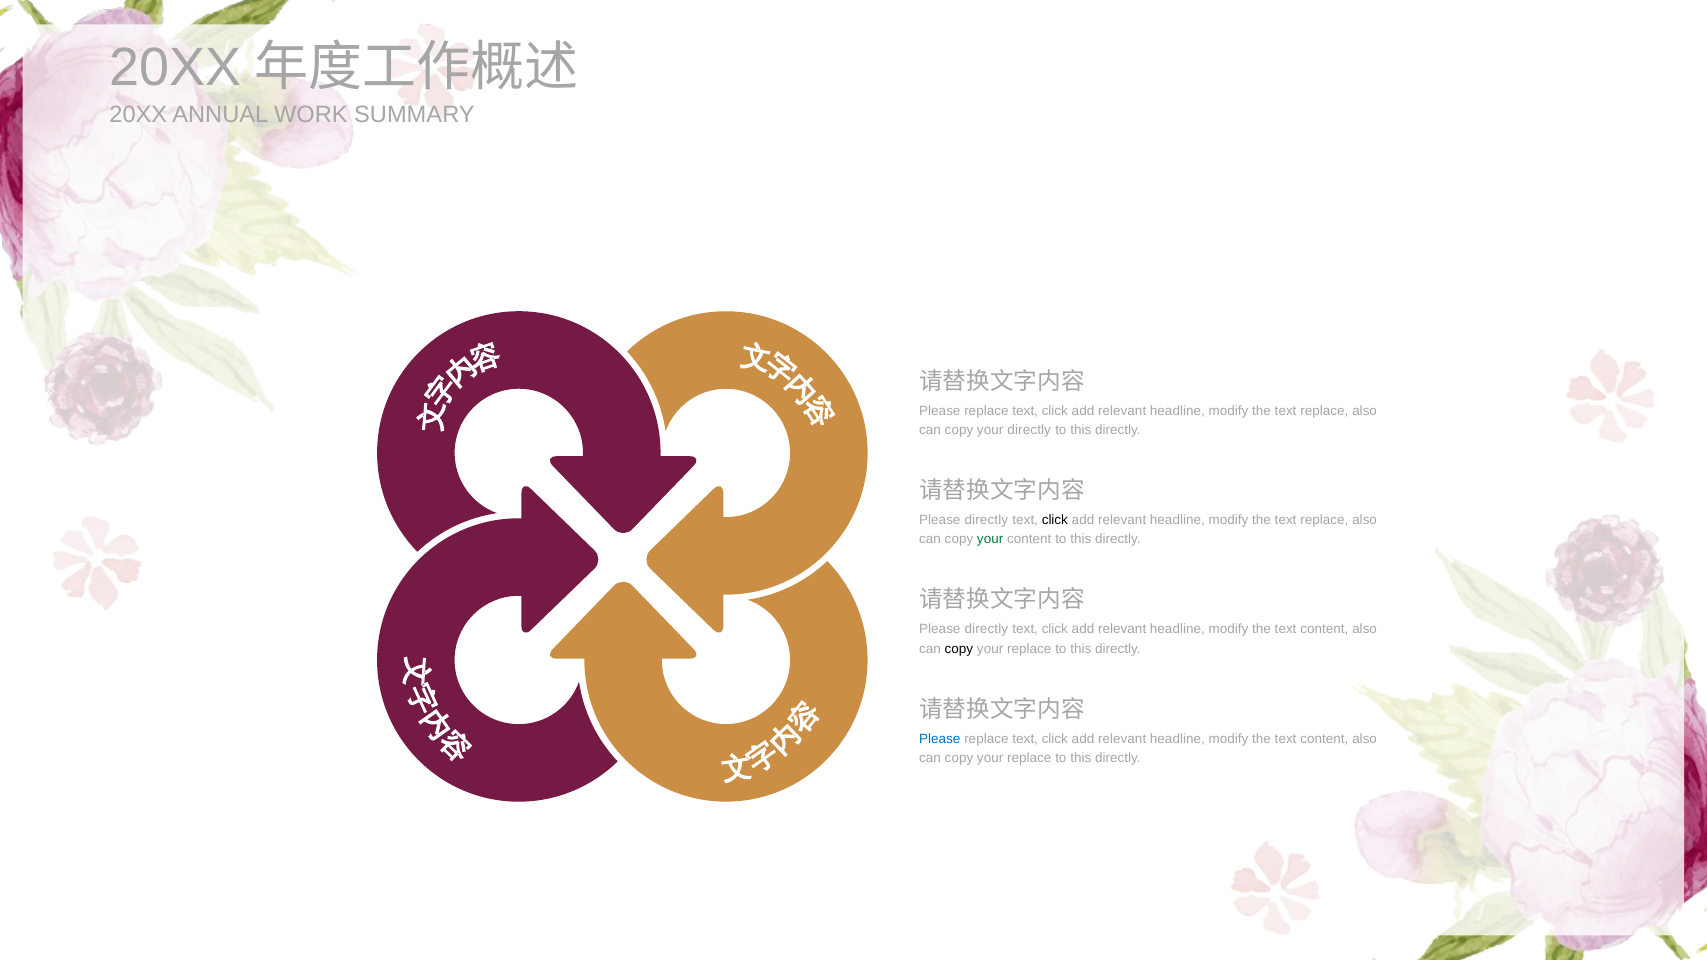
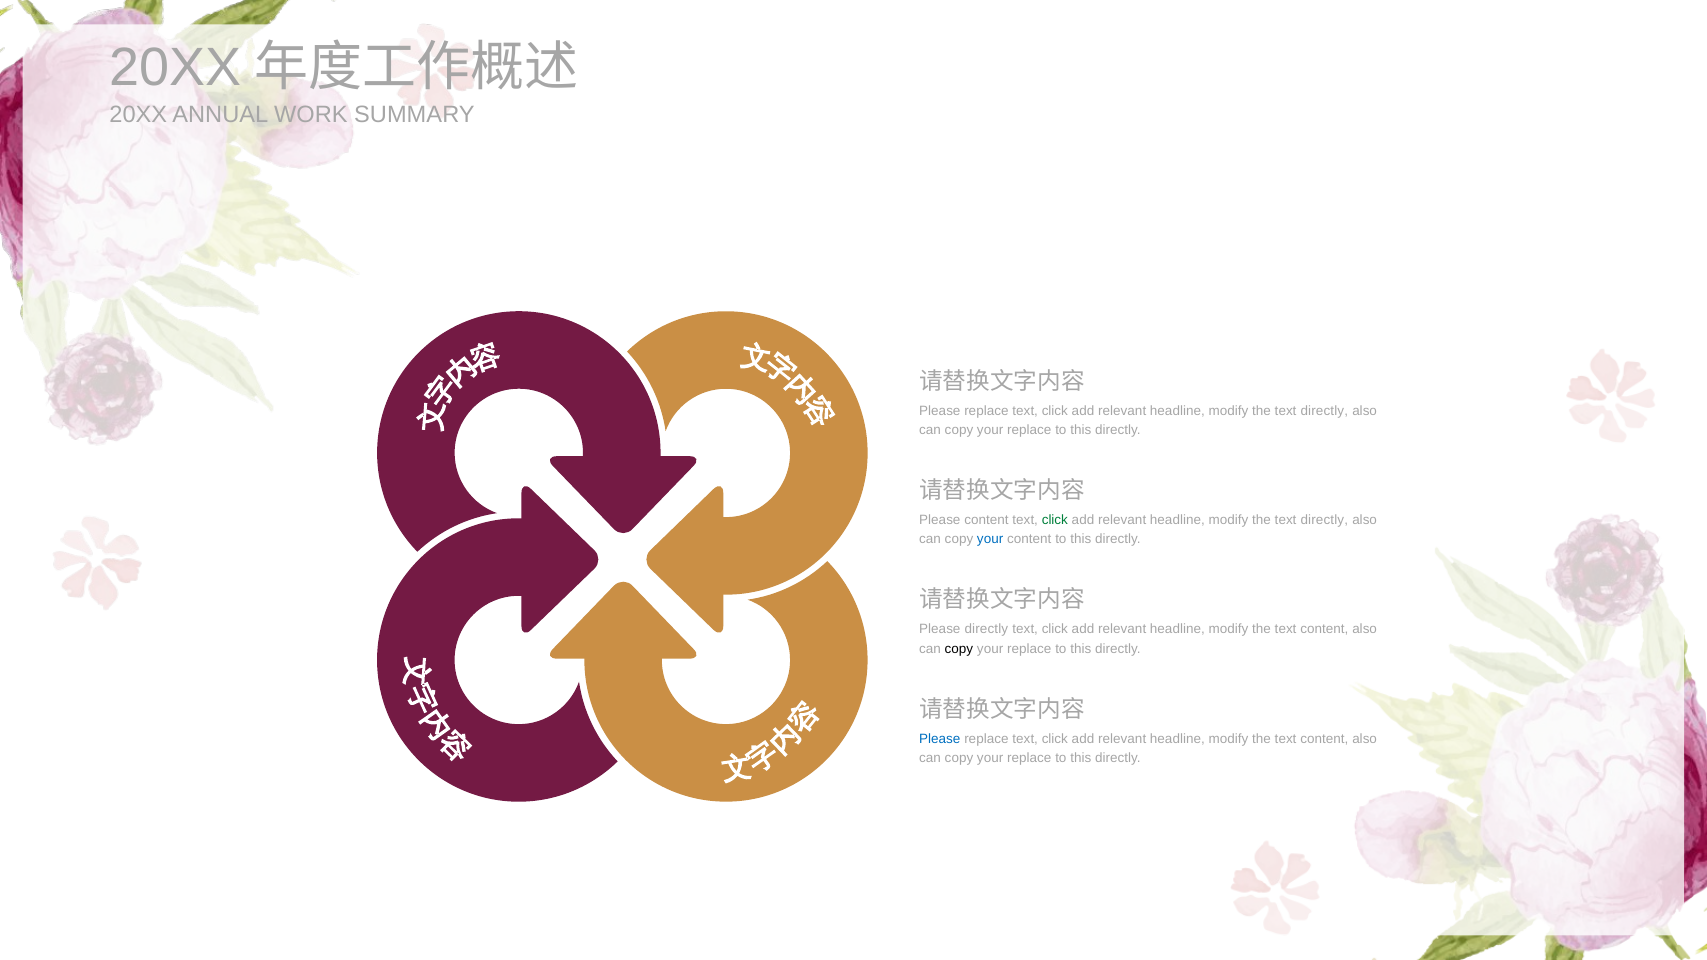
replace: replace -> directly (1324, 411)
directly: directly -> replace (1029, 430)
directly: directly -> content (986, 520)
click colour: black -> green (1055, 520)
replace: replace -> directly (1324, 520)
your colour: green -> blue (990, 540)
